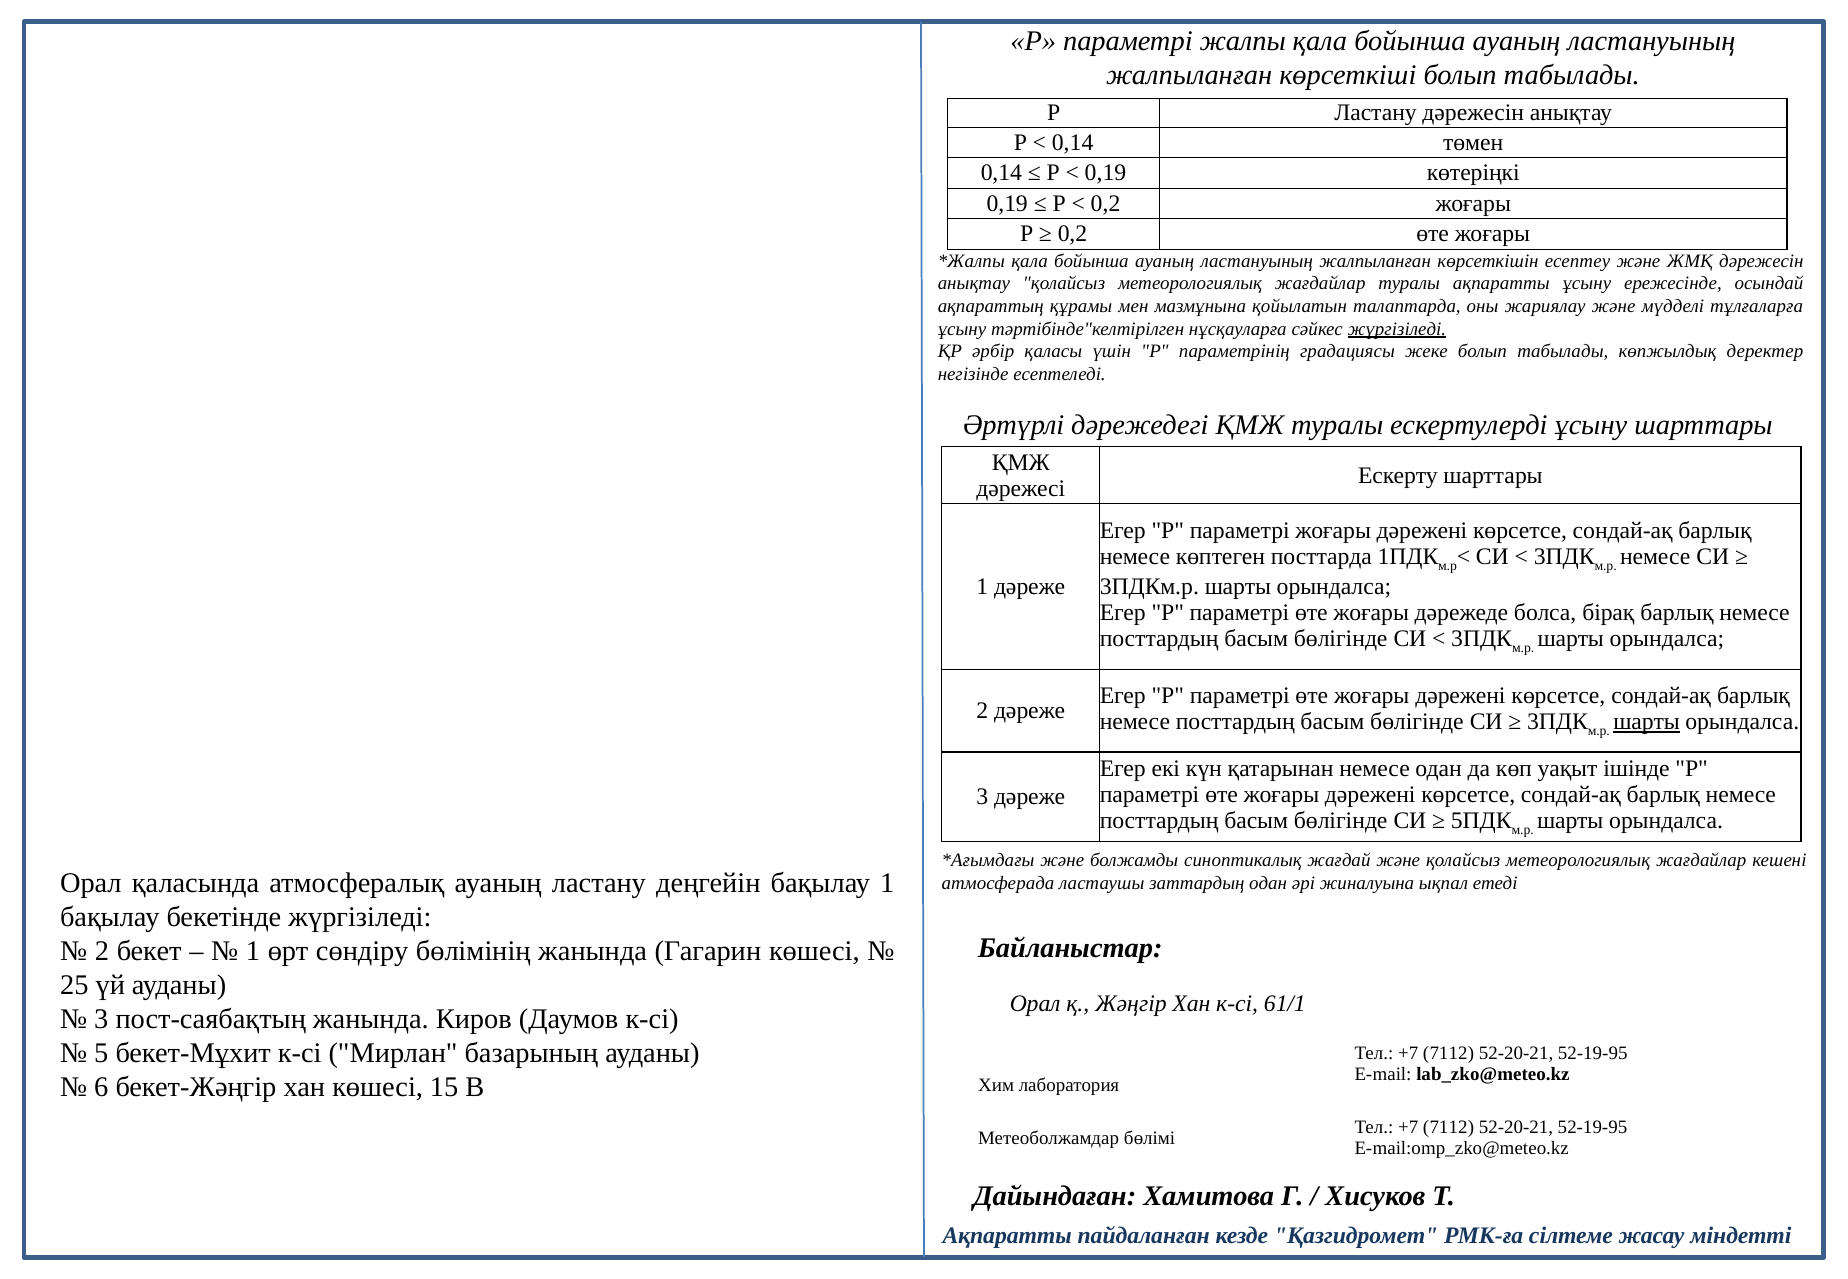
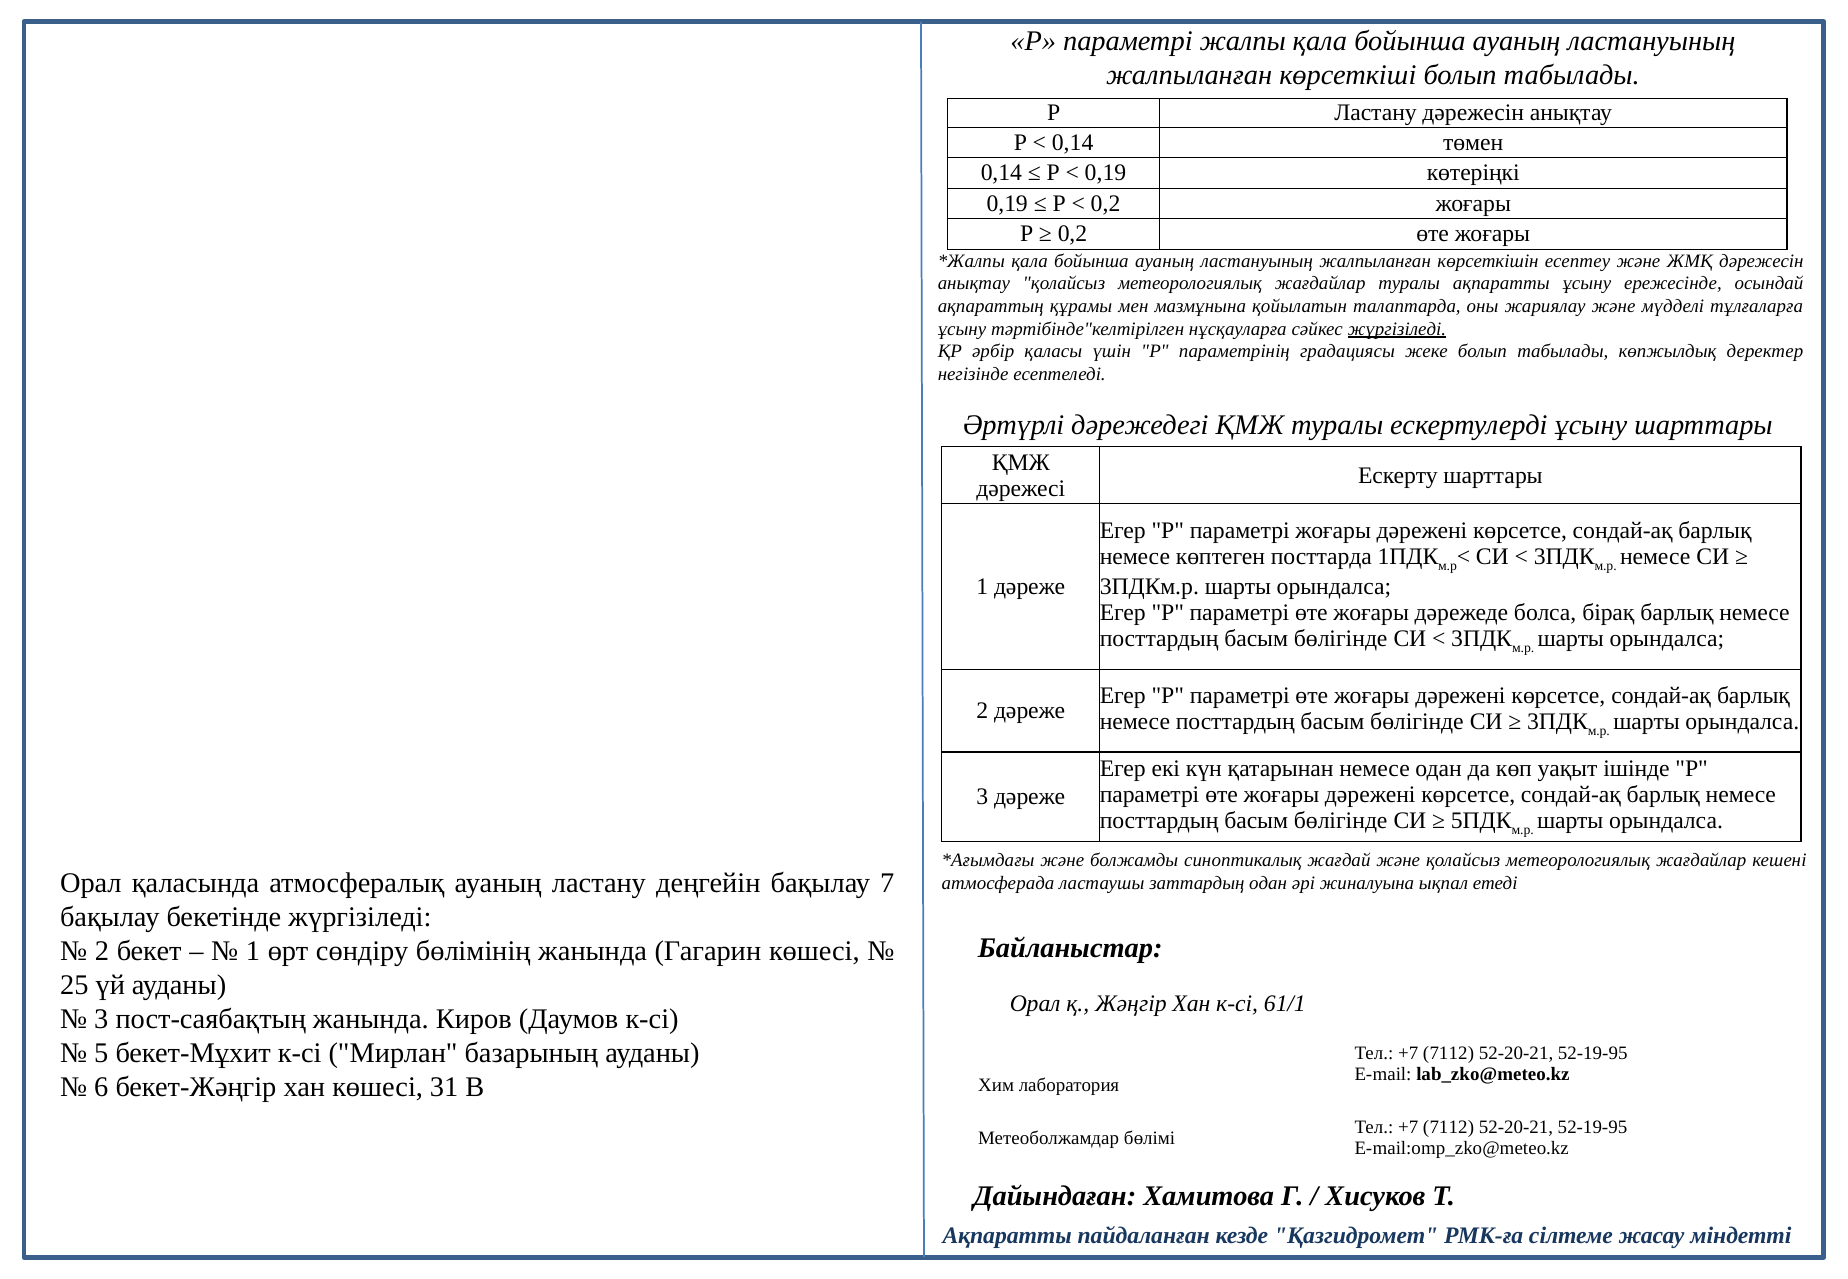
шарты underline: present -> none (1647, 722)
бақылау 1: 1 -> 7 (887, 883)
15: 15 -> 31 (444, 1088)
